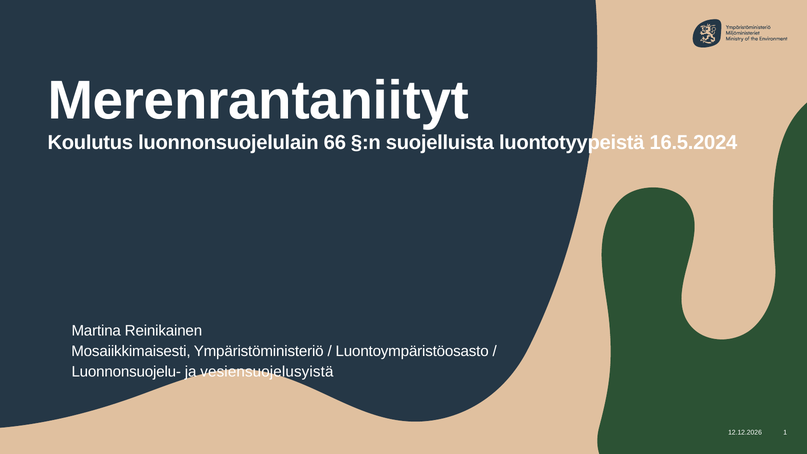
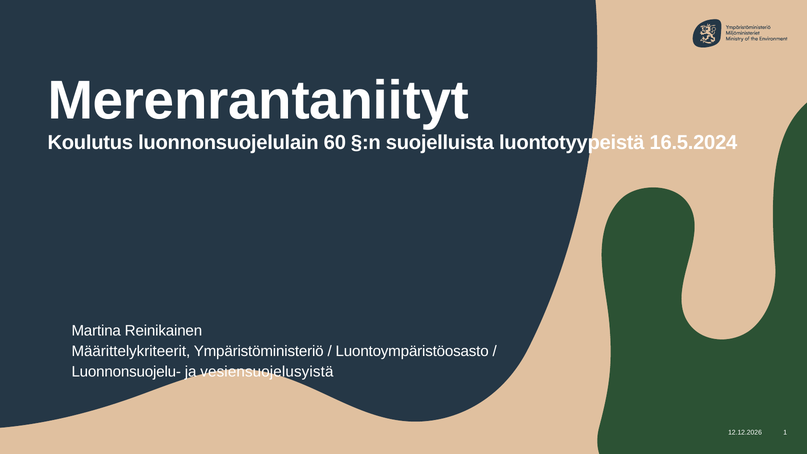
66: 66 -> 60 (335, 143)
Mosaiikkimaisesti: Mosaiikkimaisesti -> Määrittelykriteerit (131, 351)
